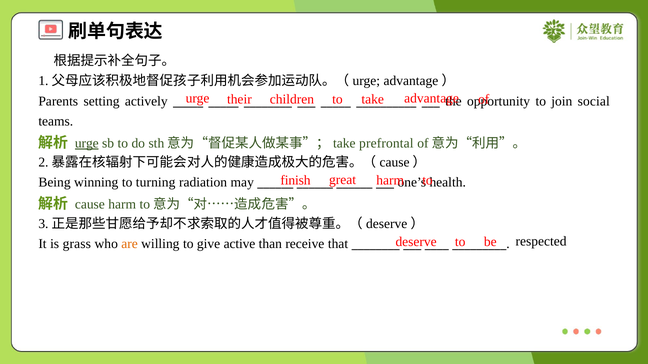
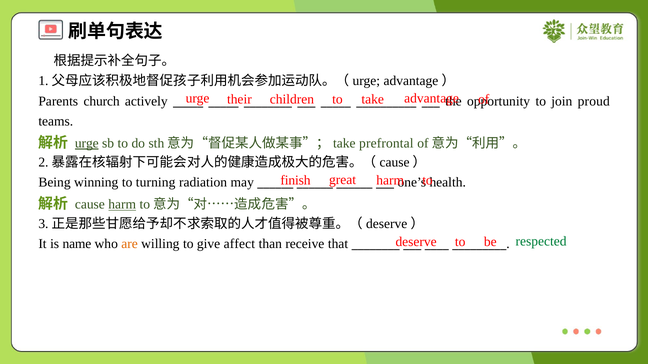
setting: setting -> church (102, 101)
social: social -> proud (594, 101)
harm underline: none -> present (122, 205)
respected colour: black -> green (541, 241)
grass: grass -> name (77, 244)
active: active -> affect (239, 244)
